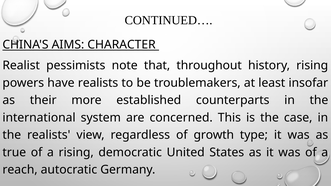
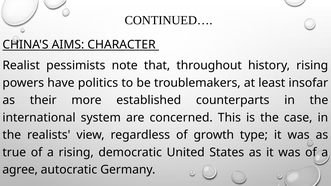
have realists: realists -> politics (98, 83)
reach: reach -> agree (20, 170)
